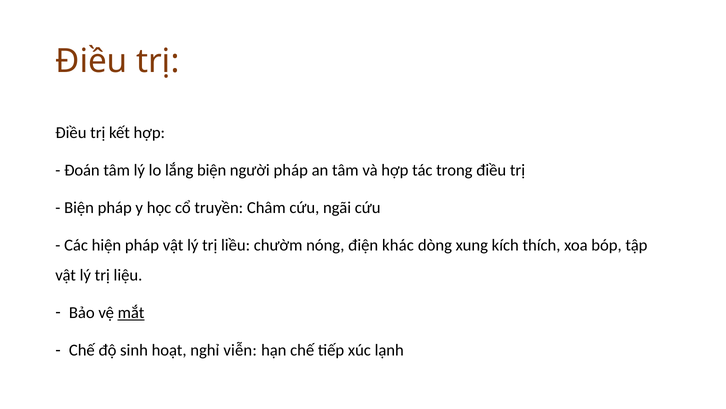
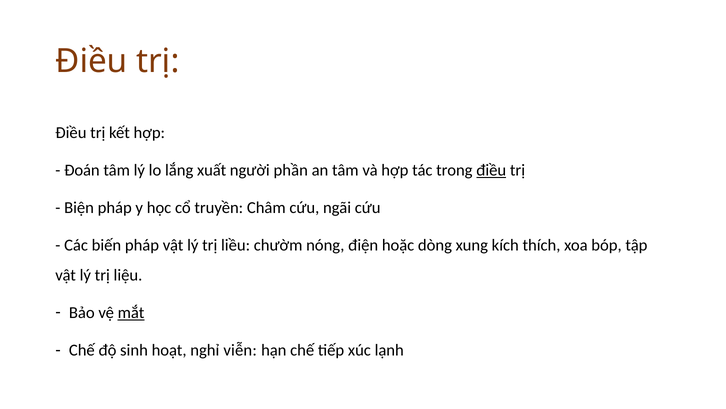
lắng biện: biện -> xuất (212, 170)
người pháp: pháp -> phần (291, 170)
điều underline: none -> present (491, 170)
hiện: hiện -> biến (106, 245)
khác: khác -> hoặc (398, 245)
